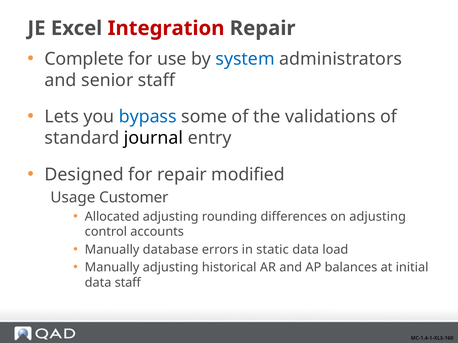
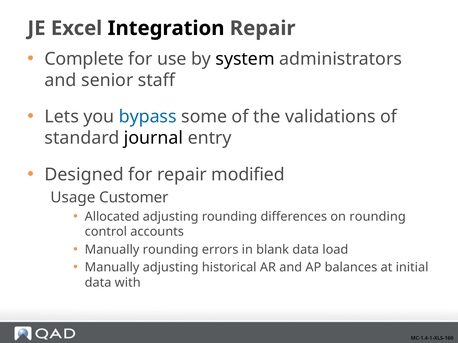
Integration colour: red -> black (166, 28)
system colour: blue -> black (245, 59)
on adjusting: adjusting -> rounding (378, 217)
Manually database: database -> rounding (171, 250)
static: static -> blank (273, 250)
data staff: staff -> with (128, 283)
